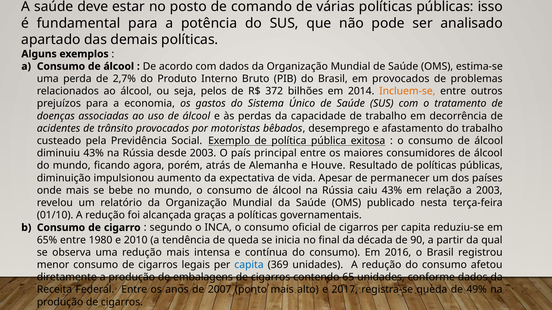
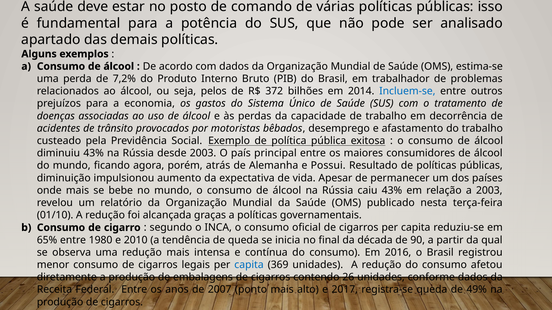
2,7%: 2,7% -> 7,2% (124, 79)
em provocados: provocados -> trabalhador (401, 79)
Incluem-se colour: orange -> blue (407, 91)
Houve: Houve -> Possui (328, 166)
65: 65 -> 26 (348, 278)
